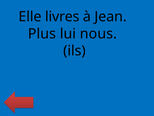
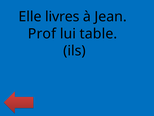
Plus: Plus -> Prof (42, 34)
nous: nous -> table (98, 34)
